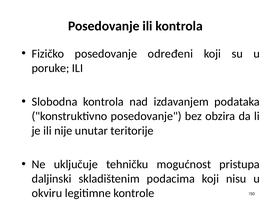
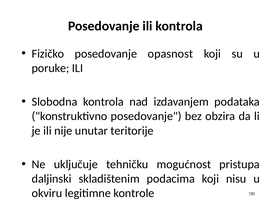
određeni: određeni -> opasnost (170, 54)
